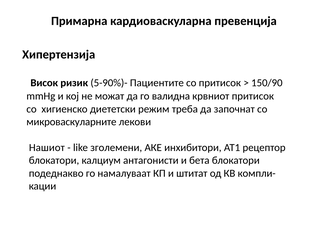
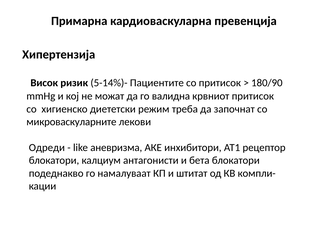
5-90%)-: 5-90%)- -> 5-14%)- (109, 83)
150/90: 150/90 -> 180/90 (267, 83)
Нашиот: Нашиот -> Одреди (47, 148)
зголемени: зголемени -> аневризма (116, 148)
